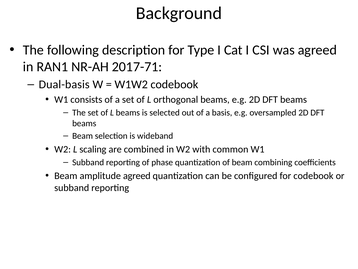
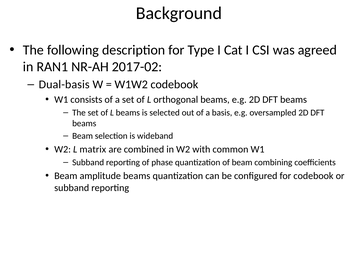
2017-71: 2017-71 -> 2017-02 (137, 67)
scaling: scaling -> matrix (93, 149)
amplitude agreed: agreed -> beams (137, 176)
